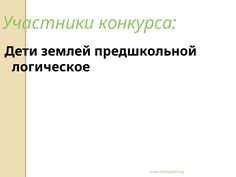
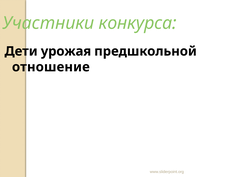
землей: землей -> урожая (66, 51)
логическое: логическое -> отношение (51, 67)
